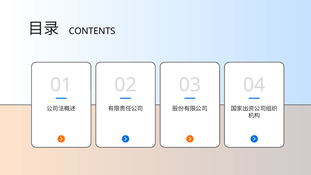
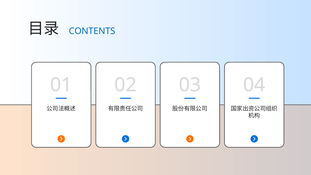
CONTENTS colour: black -> blue (92, 31)
